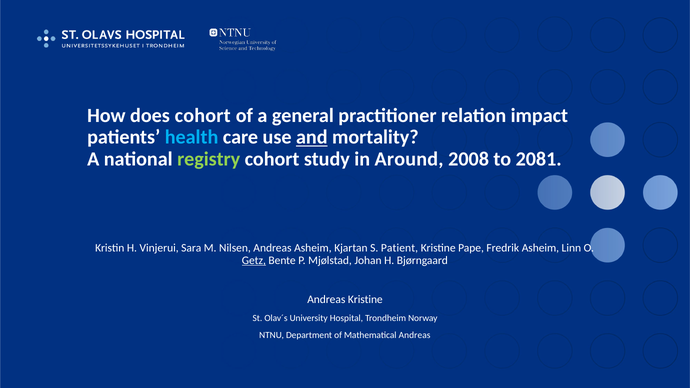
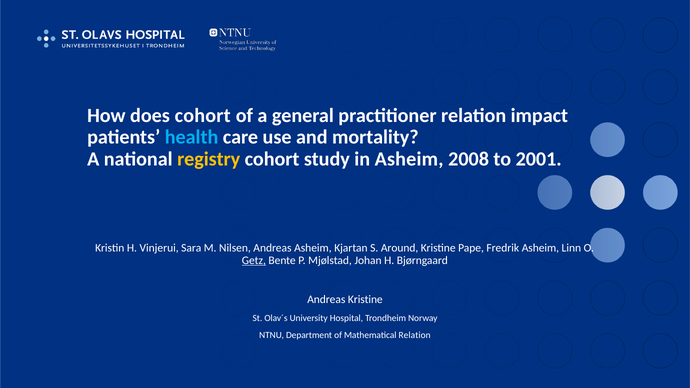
and underline: present -> none (312, 137)
registry colour: light green -> yellow (209, 159)
in Around: Around -> Asheim (409, 159)
2081: 2081 -> 2001 (539, 159)
Patient: Patient -> Around (400, 248)
Mathematical Andreas: Andreas -> Relation (415, 335)
